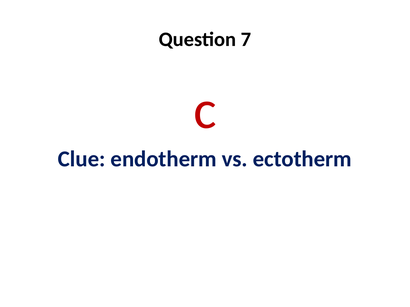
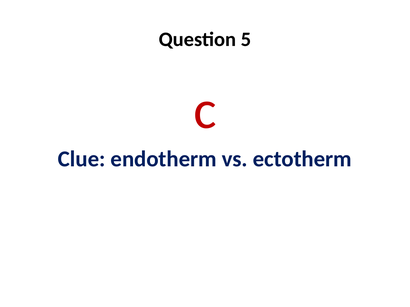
7: 7 -> 5 (246, 39)
